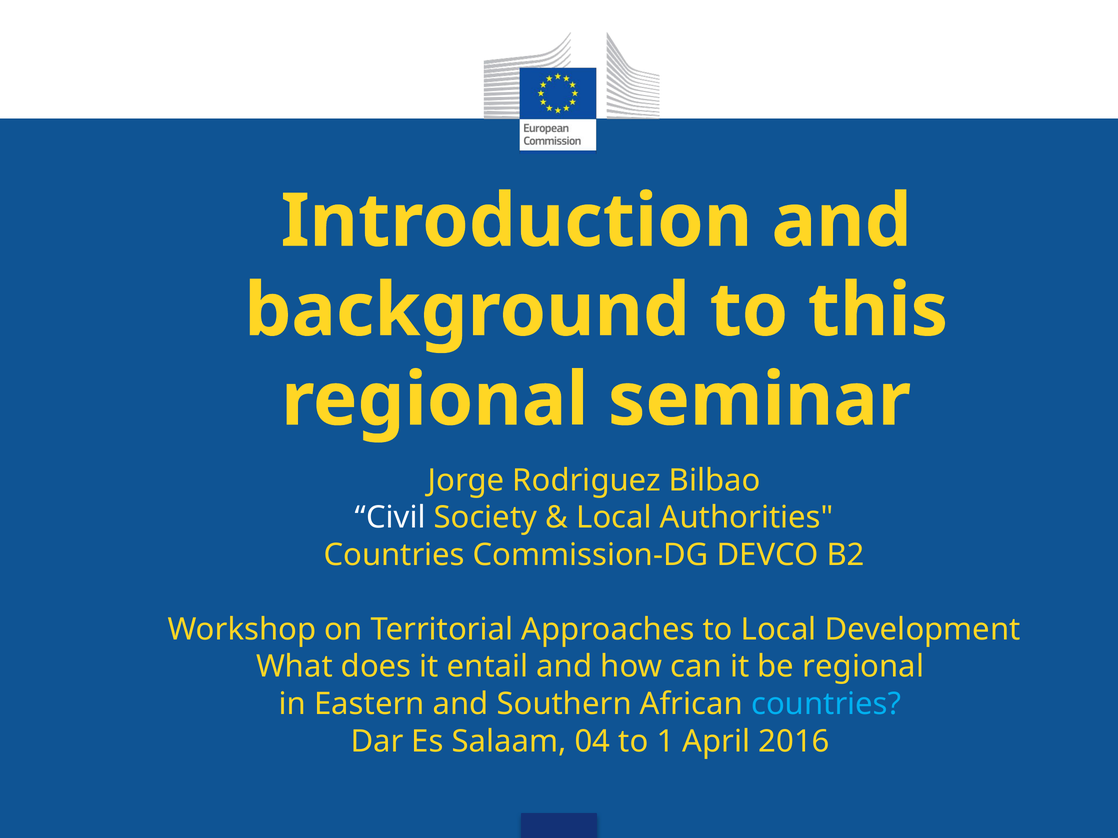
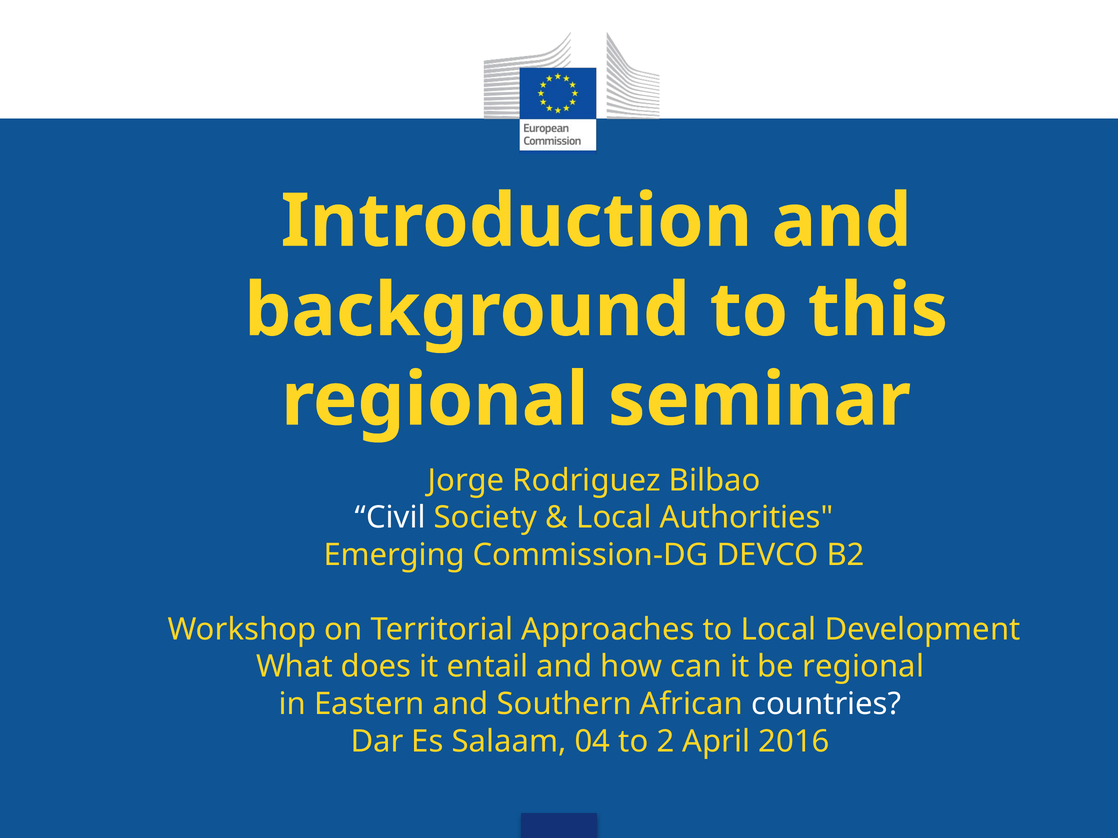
Countries: Countries -> Emerging (394, 555)
countries colour: light blue -> white (826, 704)
1: 1 -> 2 (665, 742)
